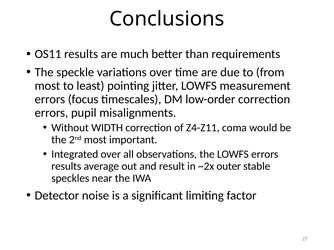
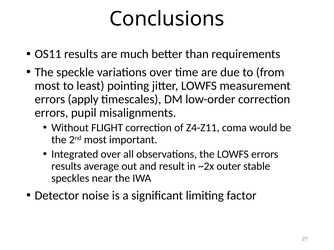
focus: focus -> apply (83, 99)
WIDTH: WIDTH -> FLIGHT (107, 128)
